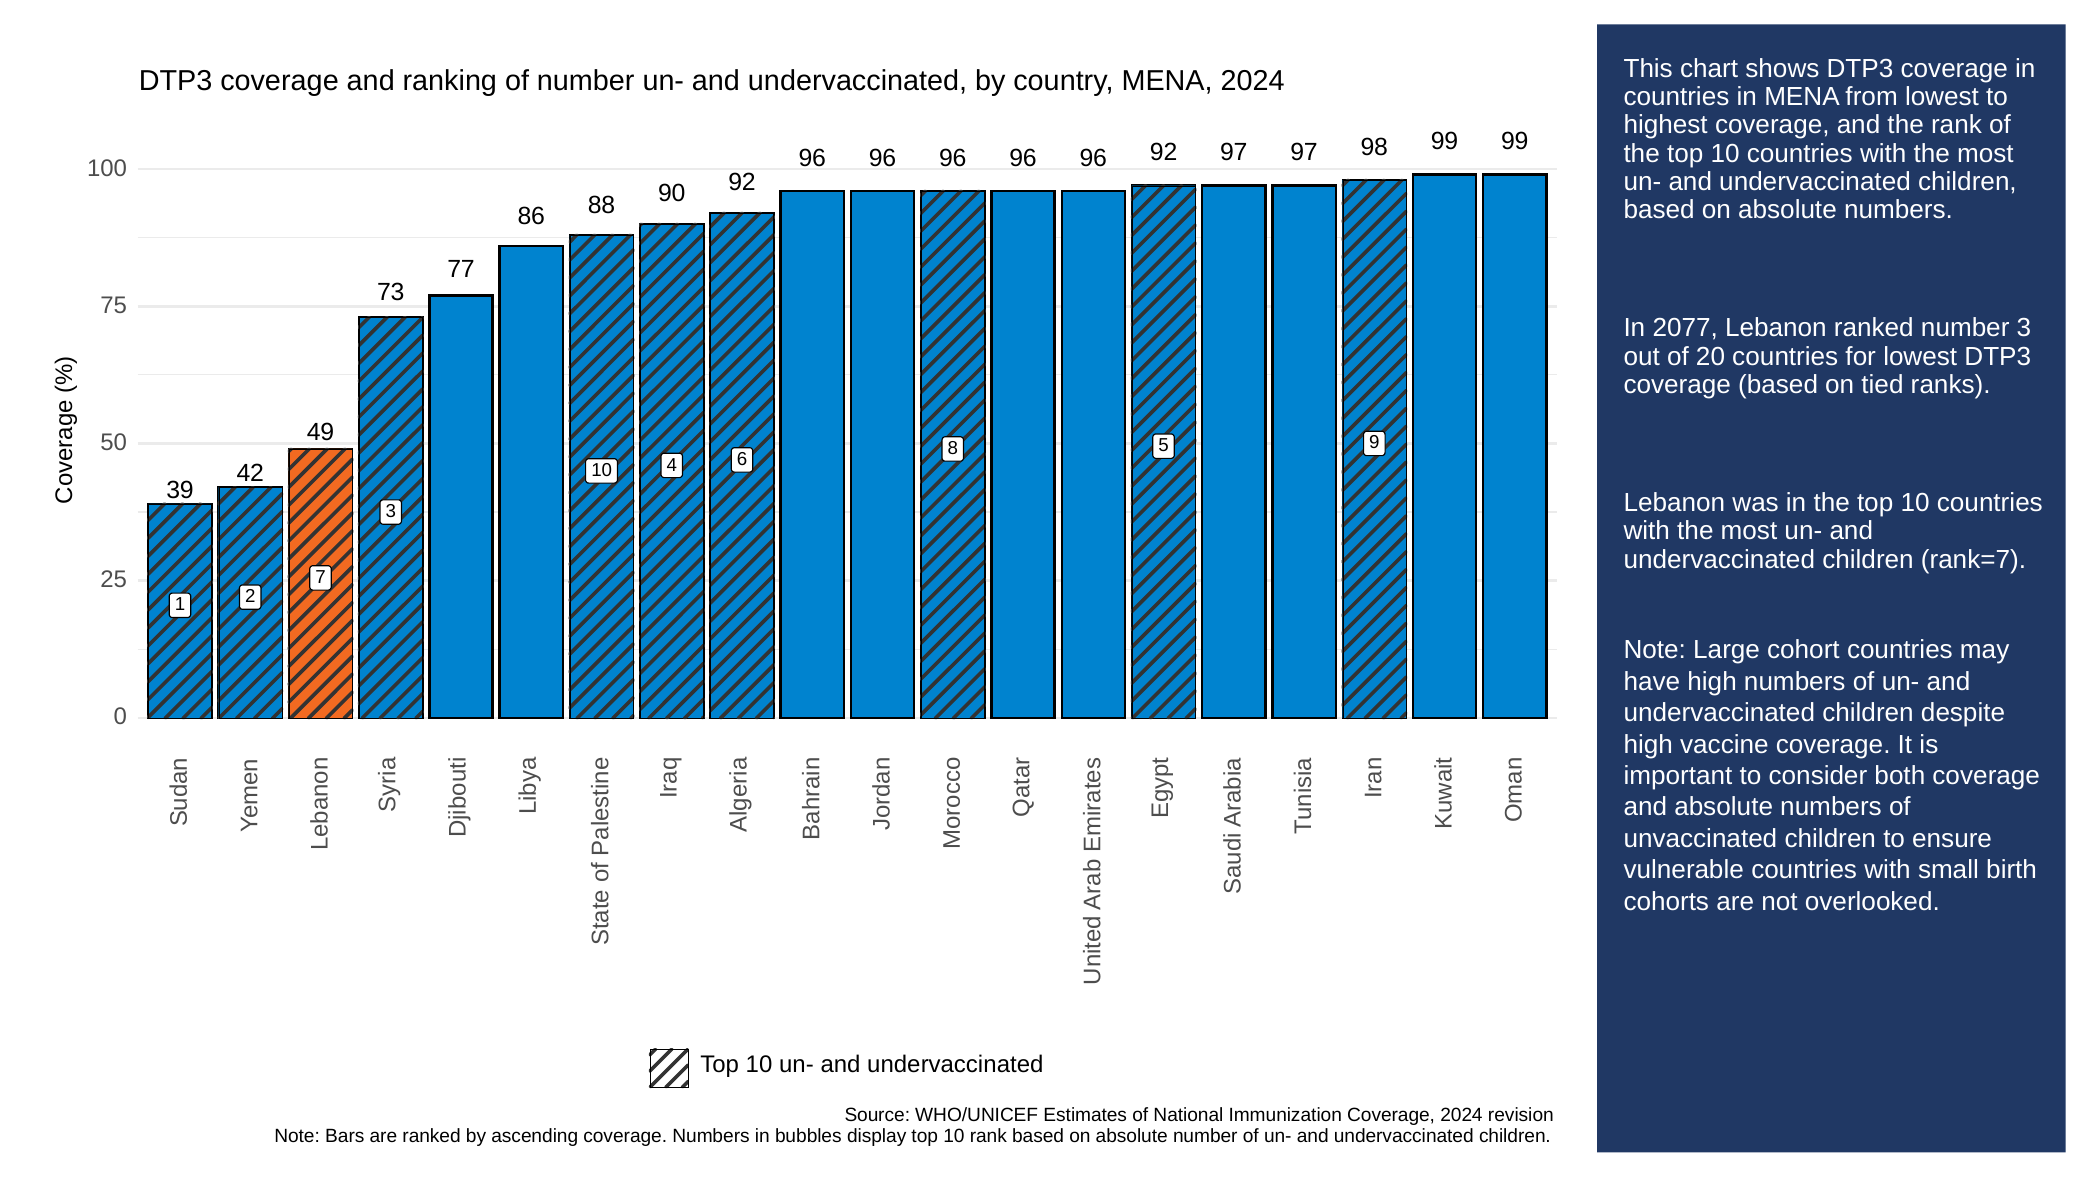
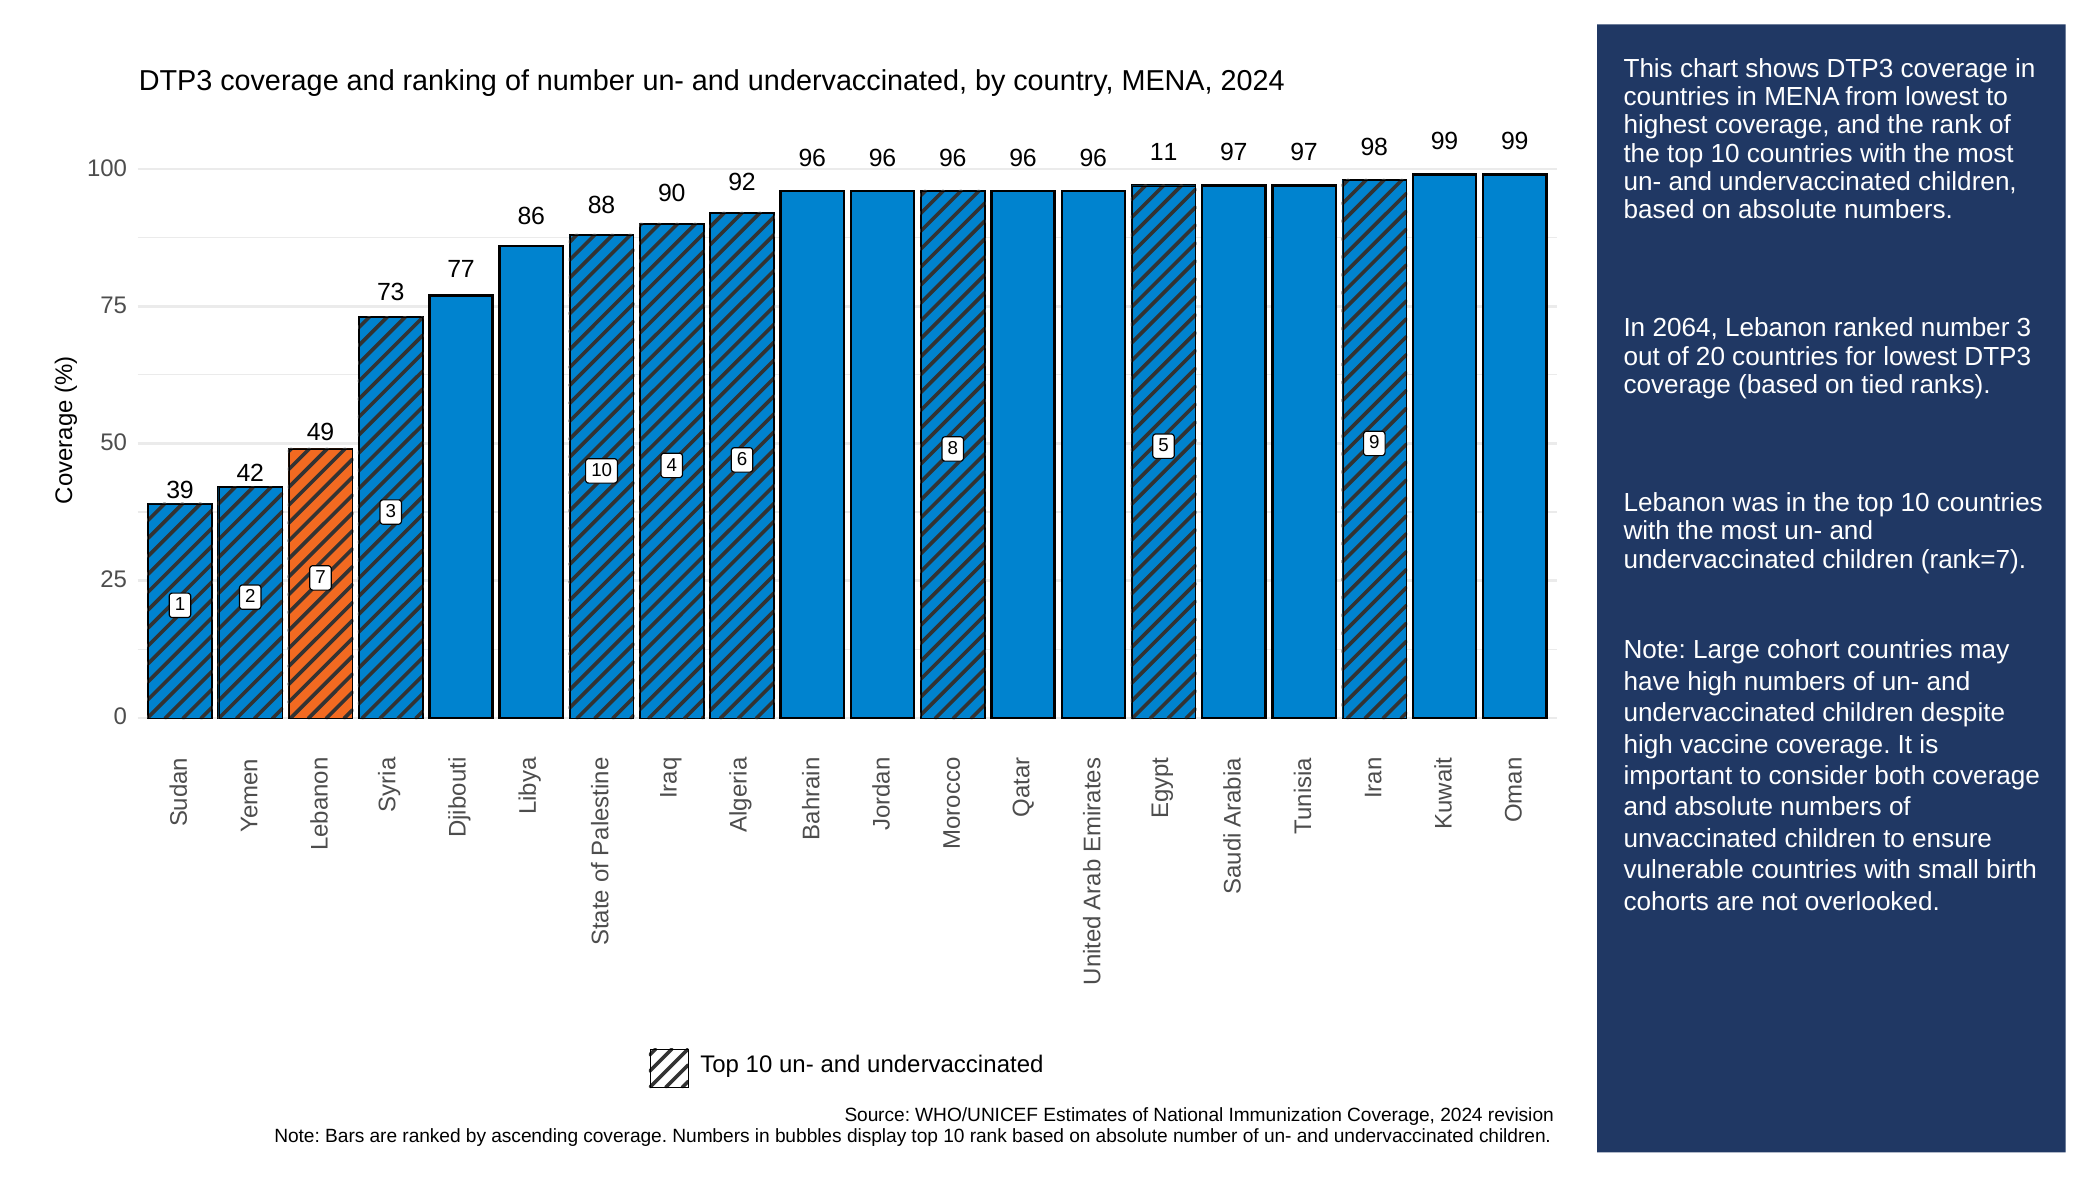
96 92: 92 -> 11 (1164, 153)
2077: 2077 -> 2064 (1685, 328)
